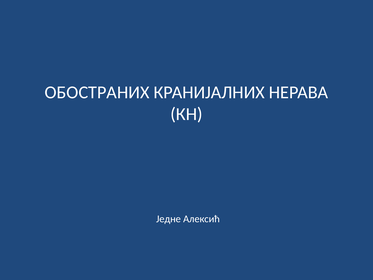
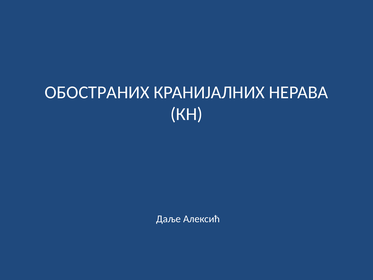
Једне: Једне -> Даље (168, 219)
